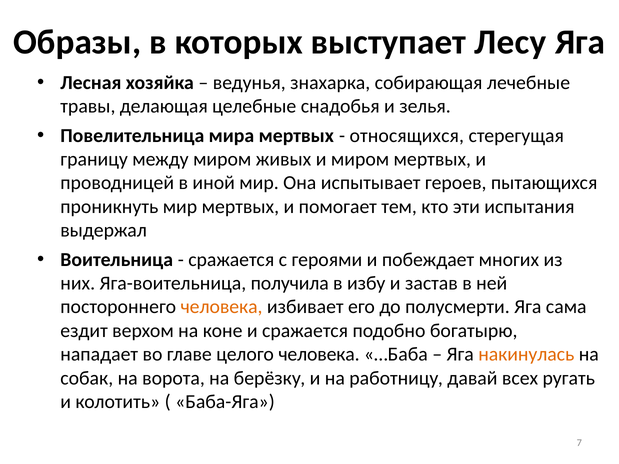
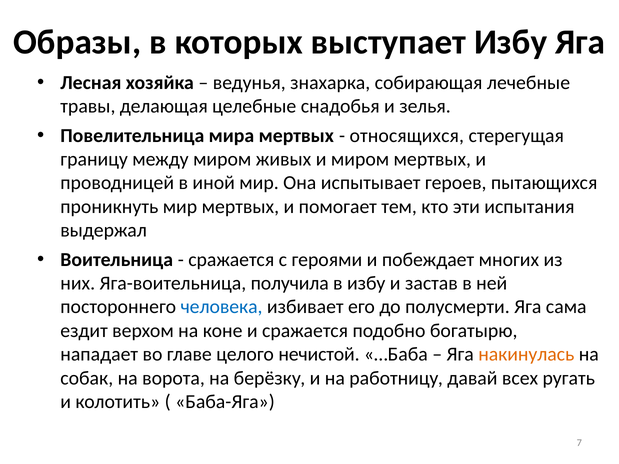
выступает Лесу: Лесу -> Избу (511, 42)
человека colour: orange -> blue (222, 307)
целого человека: человека -> нечистой (319, 355)
